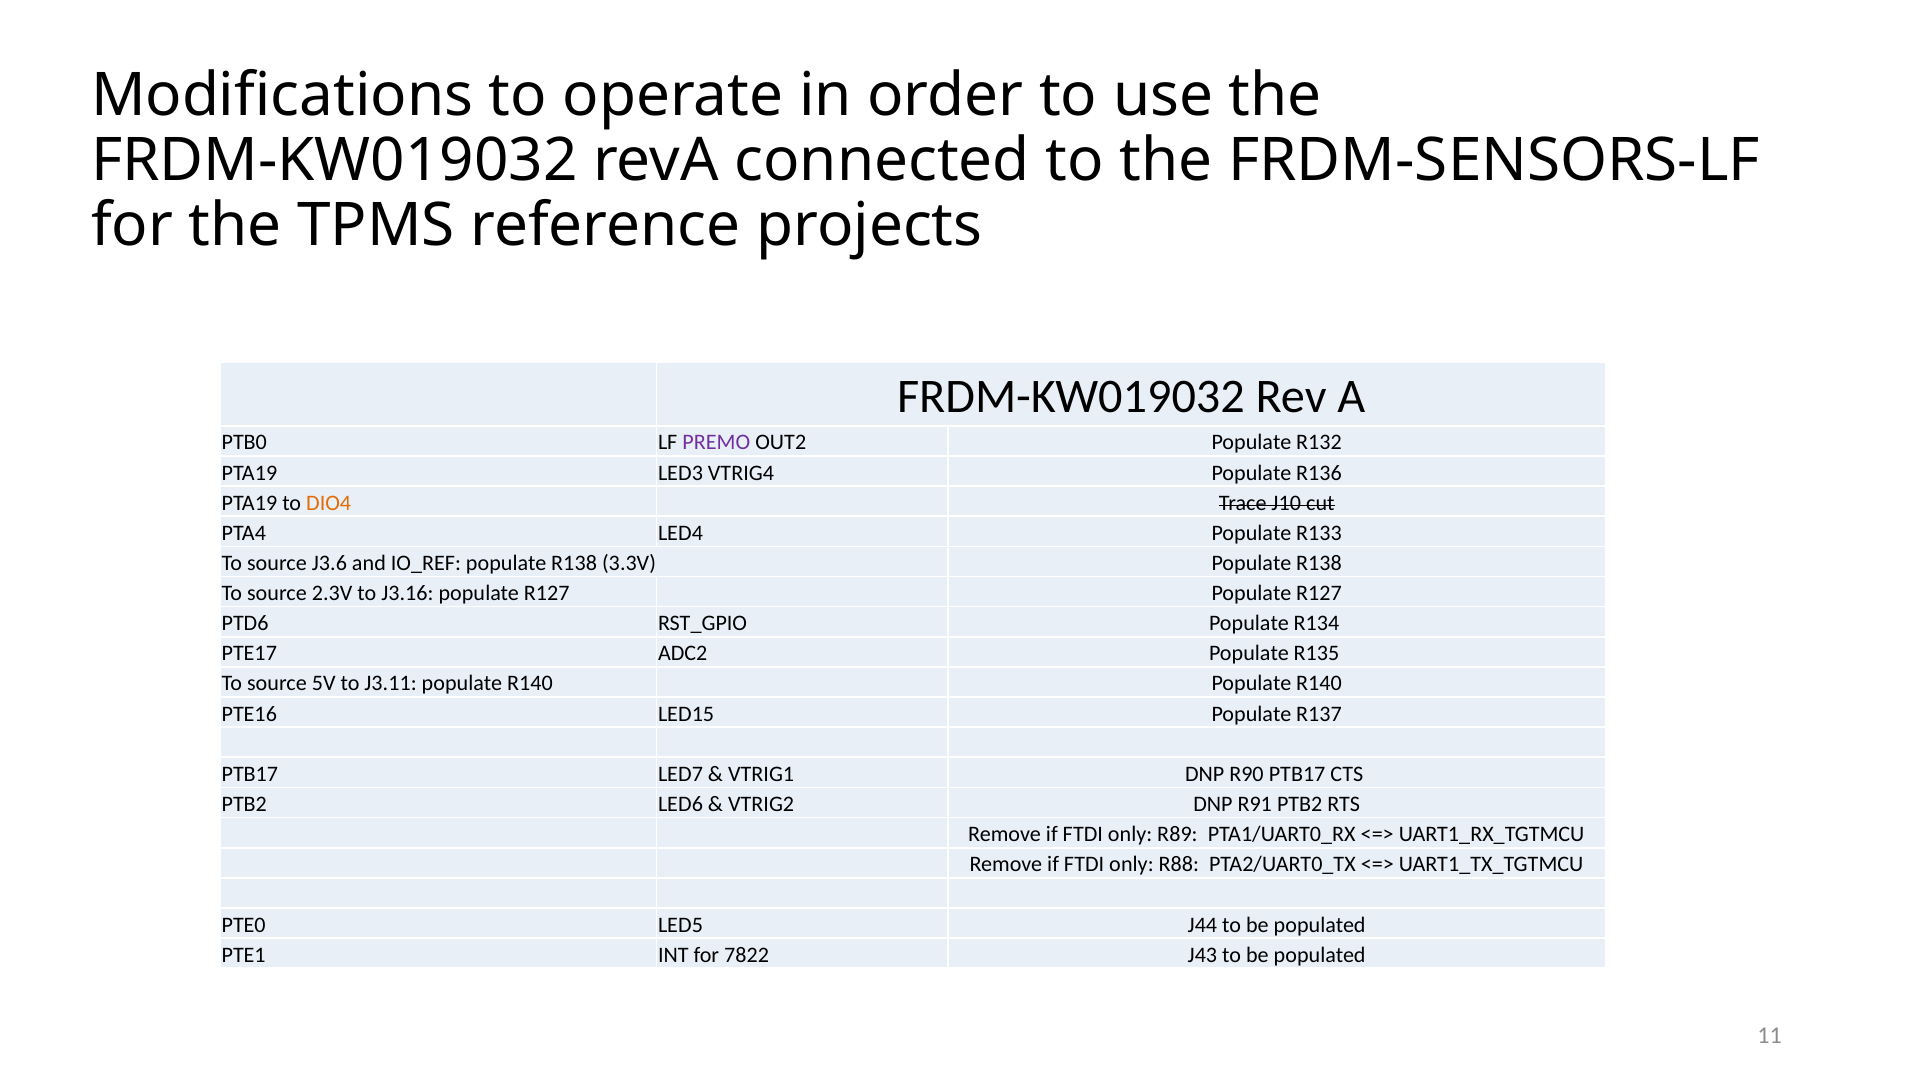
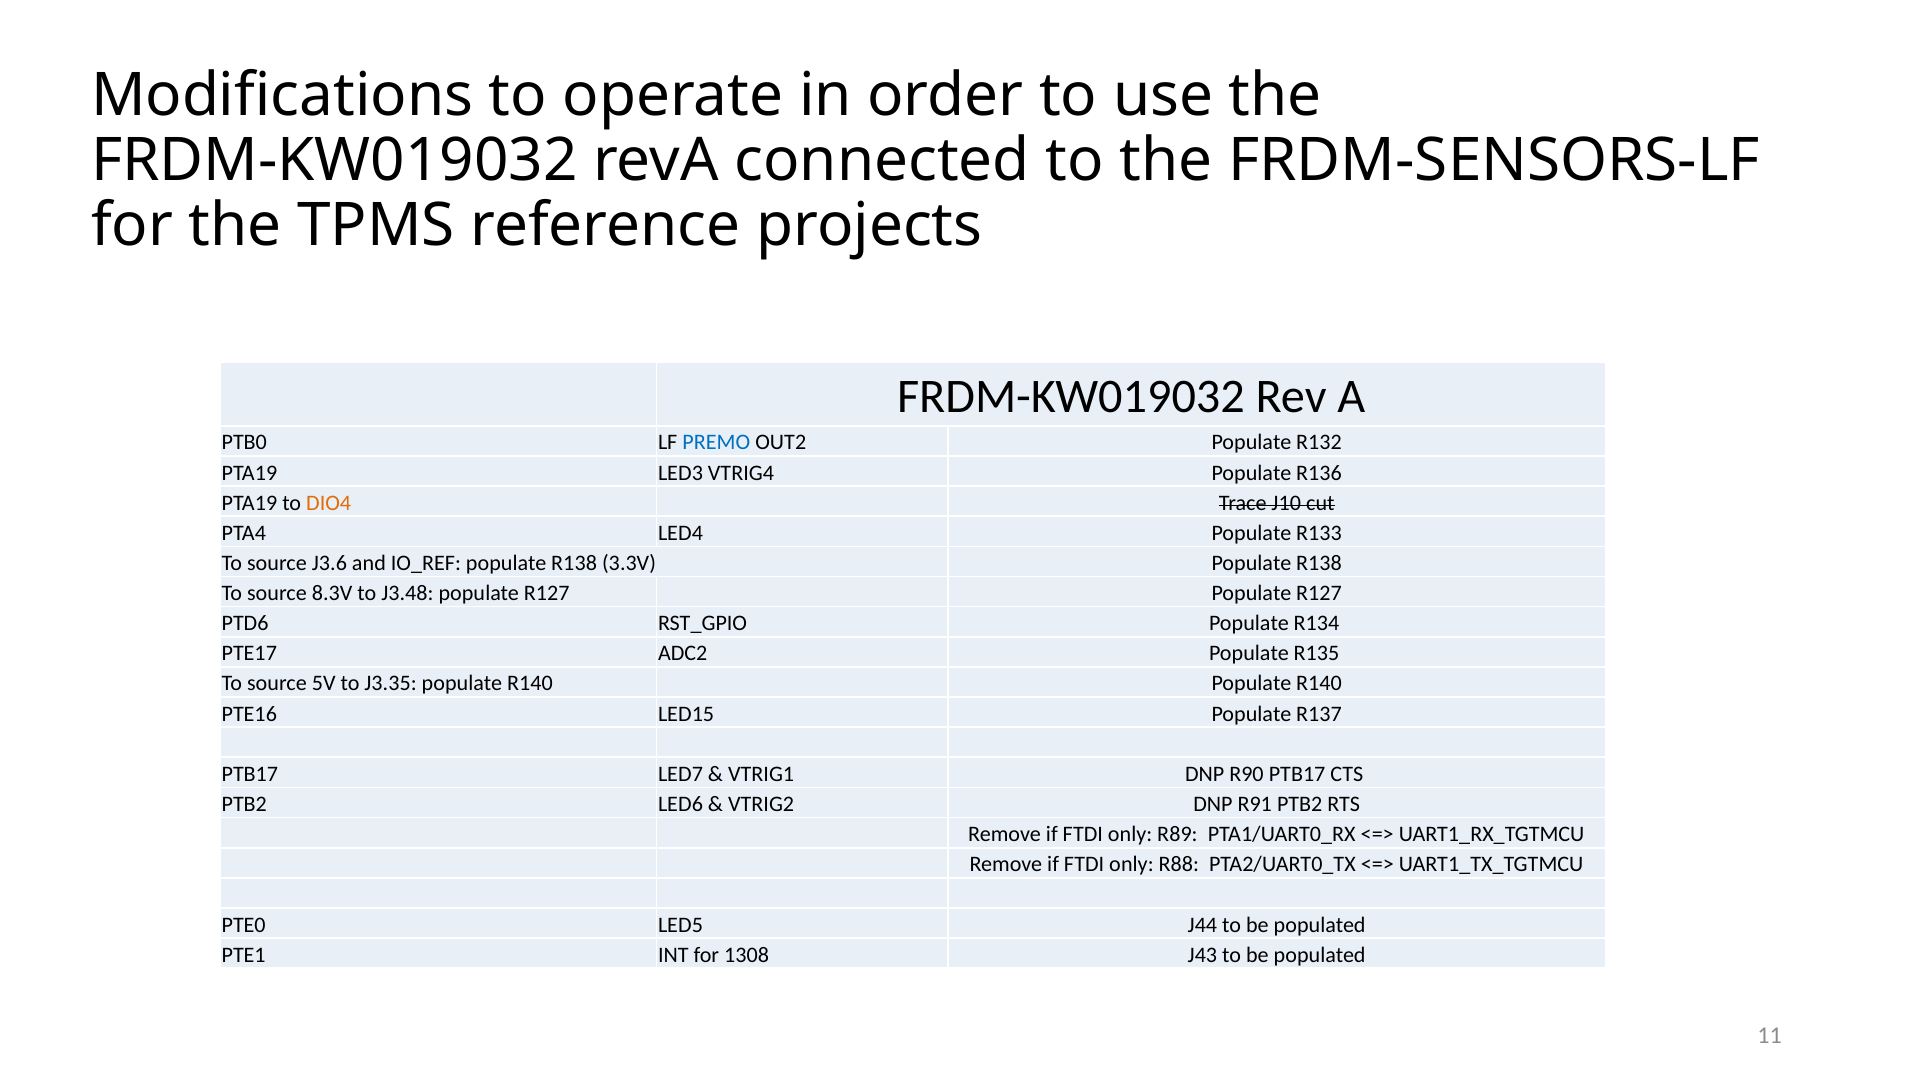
PREMO colour: purple -> blue (716, 443)
2.3V: 2.3V -> 8.3V (332, 593)
J3.16: J3.16 -> J3.48 (407, 593)
J3.11: J3.11 -> J3.35 (391, 684)
7822: 7822 -> 1308 (747, 955)
